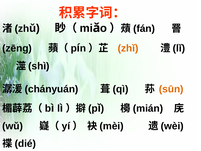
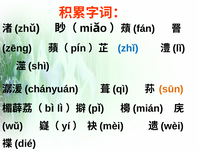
zhǐ colour: orange -> blue (128, 48)
